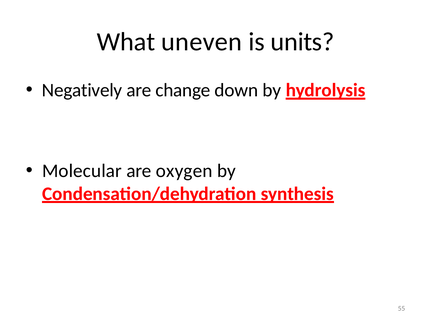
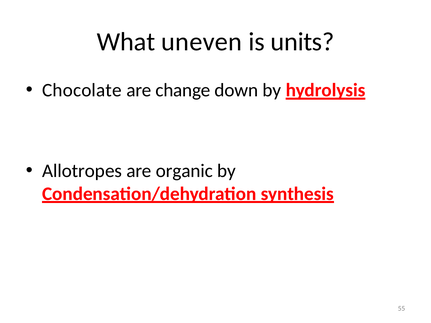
Negatively: Negatively -> Chocolate (82, 90)
Molecular: Molecular -> Allotropes (82, 171)
oxygen: oxygen -> organic (184, 171)
